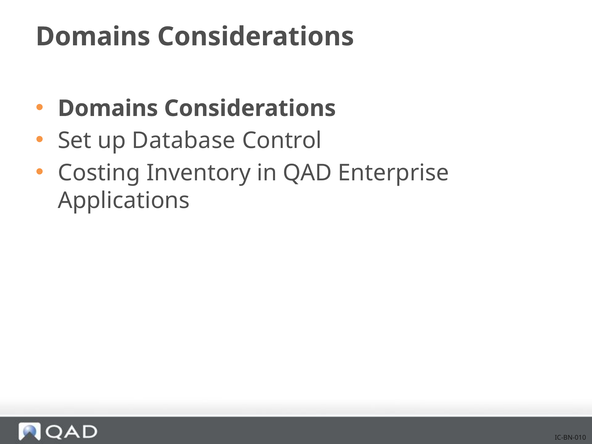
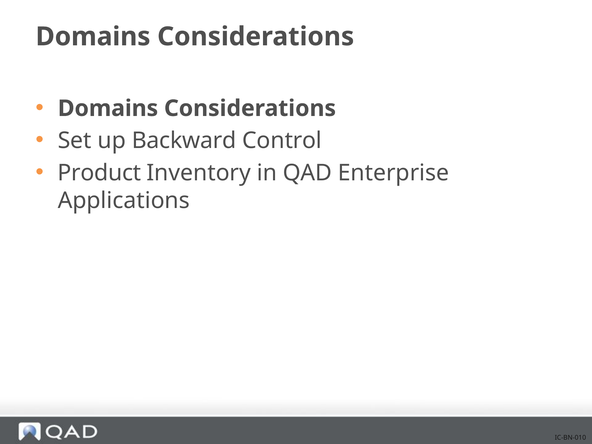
Database: Database -> Backward (184, 141)
Costing: Costing -> Product (99, 173)
